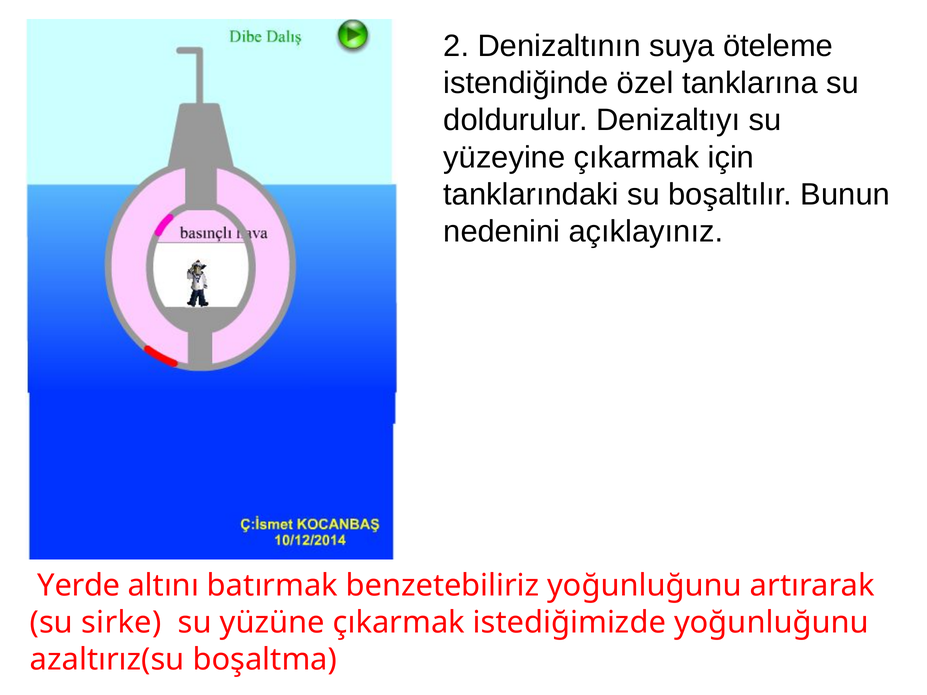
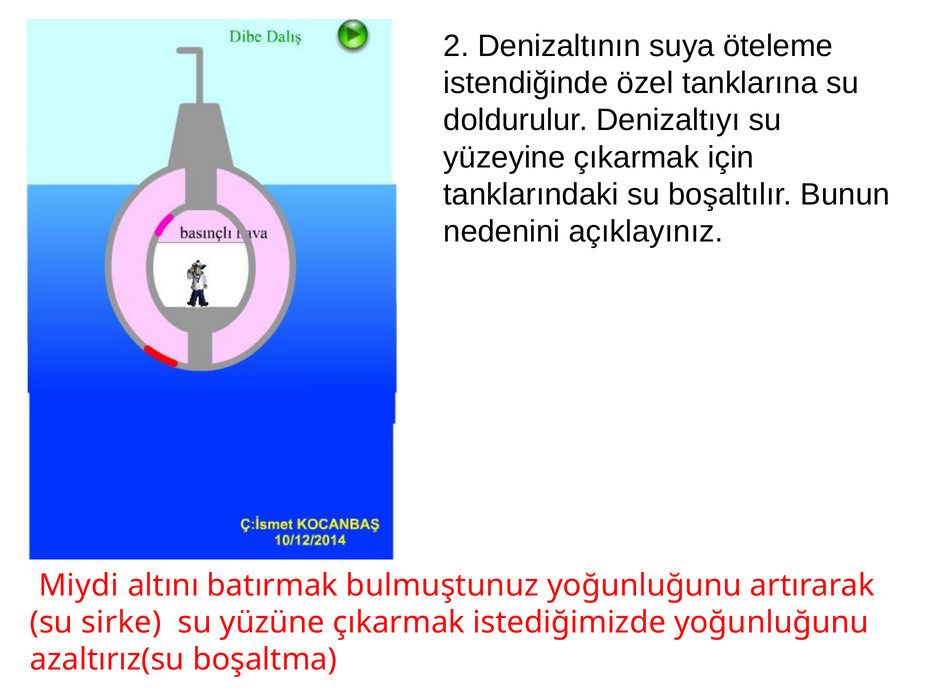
Yerde: Yerde -> Miydi (79, 586)
benzetebiliriz: benzetebiliriz -> bulmuştunuz (442, 586)
